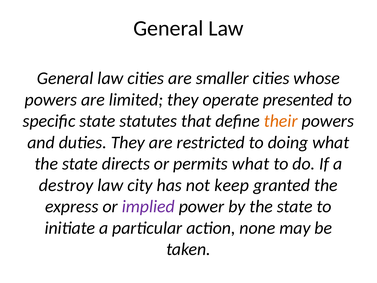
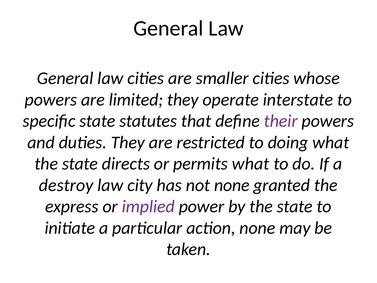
presented: presented -> interstate (298, 100)
their colour: orange -> purple (281, 121)
not keep: keep -> none (232, 185)
